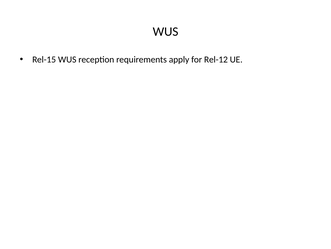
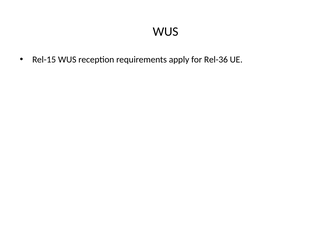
Rel-12: Rel-12 -> Rel-36 (216, 59)
